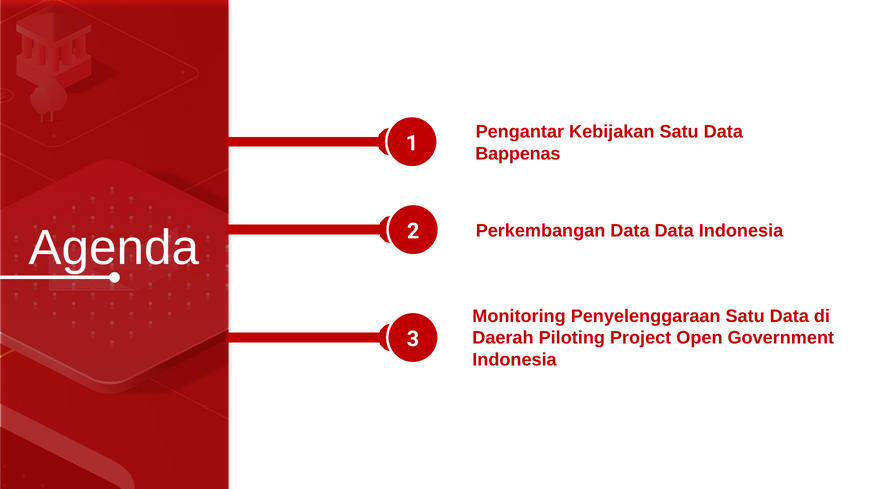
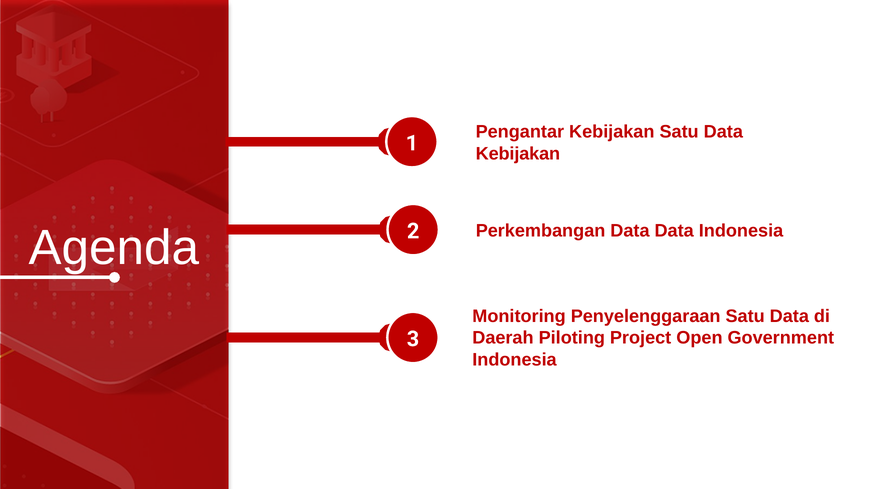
Bappenas: Bappenas -> Kebijakan (518, 154)
